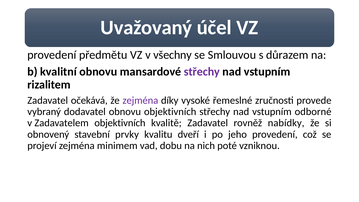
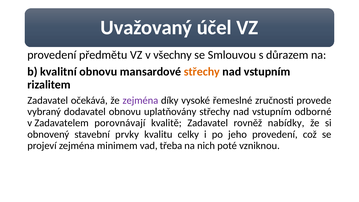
střechy colour: purple -> orange (202, 72)
obnovu objektivních: objektivních -> uplatňovány (170, 112)
Zadavatelem objektivních: objektivních -> porovnávají (120, 123)
dveří: dveří -> celky (188, 134)
dobu: dobu -> třeba (171, 146)
